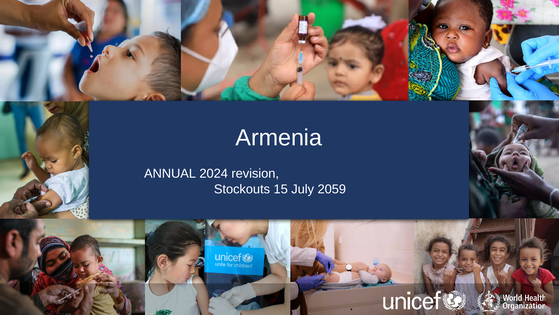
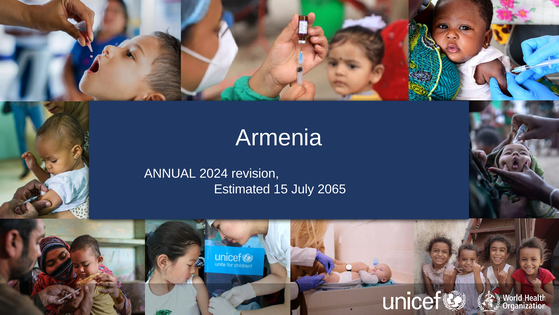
Stockouts: Stockouts -> Estimated (242, 189)
2059: 2059 -> 2065 (332, 189)
